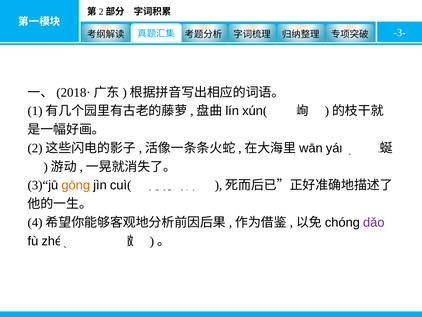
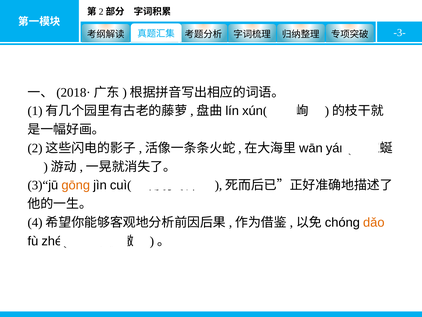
dǎo colour: purple -> orange (374, 222)
